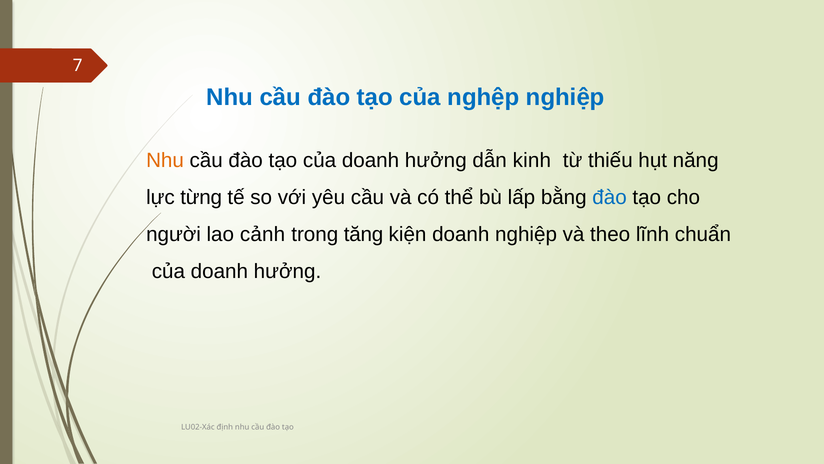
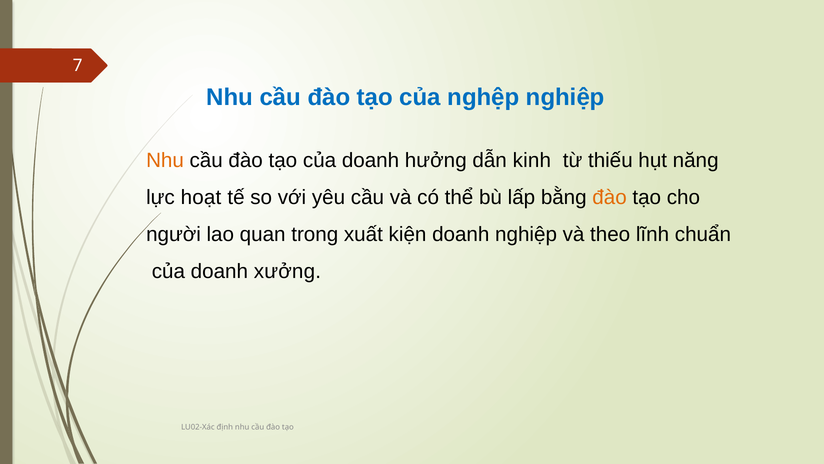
từng: từng -> hoạt (201, 197)
đào colour: blue -> orange (610, 197)
cảnh: cảnh -> quan (263, 234)
tăng: tăng -> xuất (363, 234)
hưởng: hưởng -> xưởng (287, 271)
